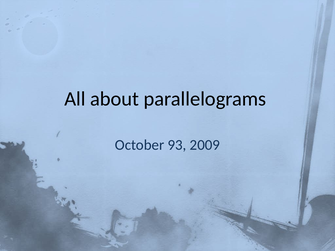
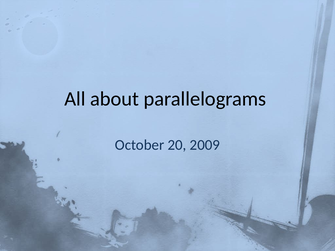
93: 93 -> 20 (177, 145)
